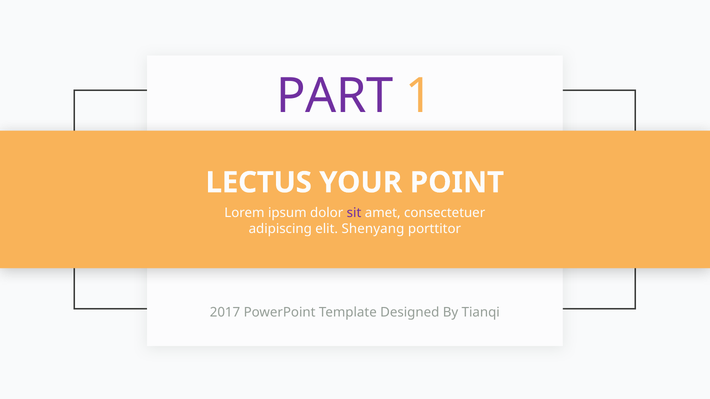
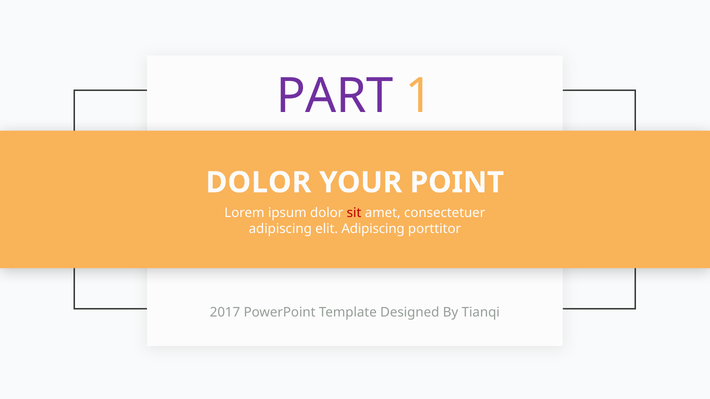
LECTUS: LECTUS -> DOLOR (258, 183)
sit colour: purple -> red (354, 213)
elit Shenyang: Shenyang -> Adipiscing (373, 229)
